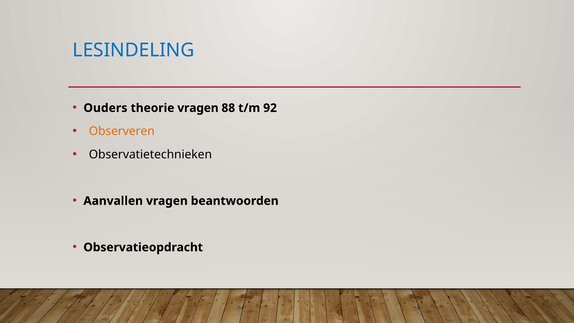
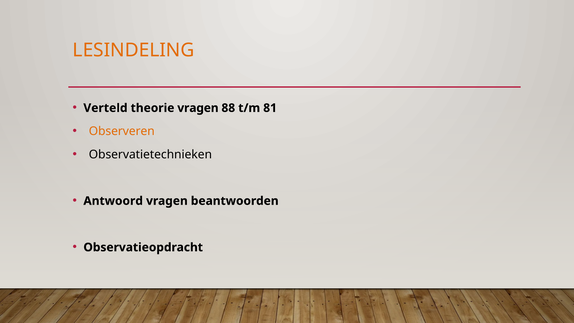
LESINDELING colour: blue -> orange (134, 50)
Ouders: Ouders -> Verteld (105, 108)
92: 92 -> 81 (270, 108)
Aanvallen: Aanvallen -> Antwoord (113, 201)
